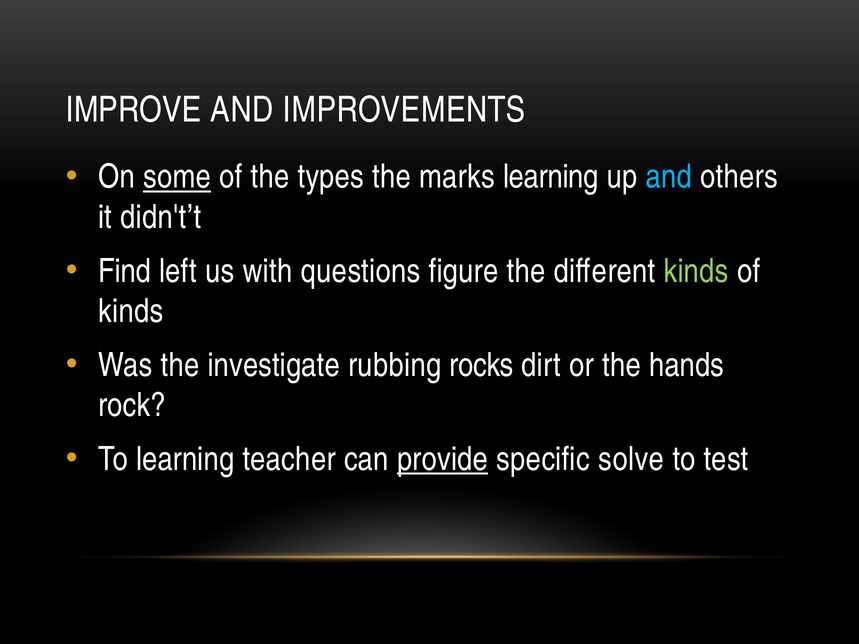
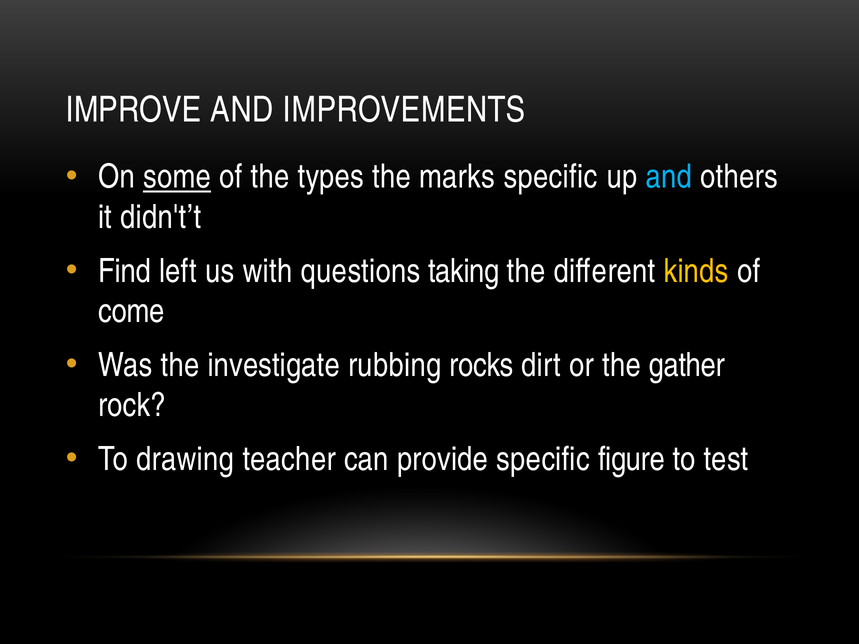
marks learning: learning -> specific (551, 177)
figure: figure -> taking (464, 271)
kinds colour: light green -> yellow (696, 271)
kinds: kinds -> come (131, 311)
hands: hands -> gather (687, 365)
To learning: learning -> drawing (185, 459)
provide underline: present -> none (442, 459)
solve: solve -> figure (631, 459)
